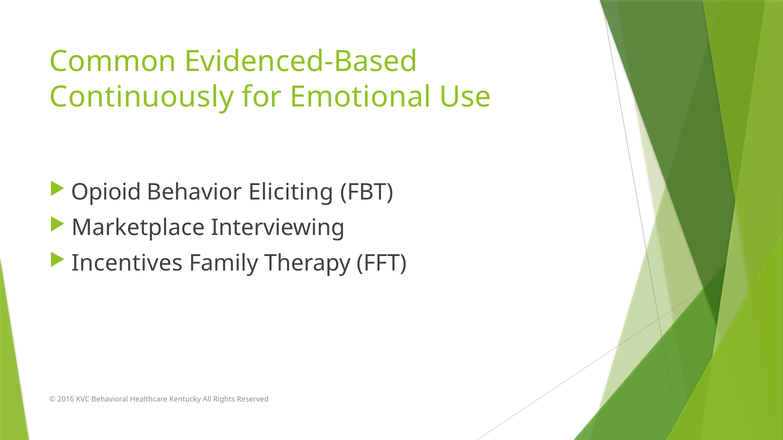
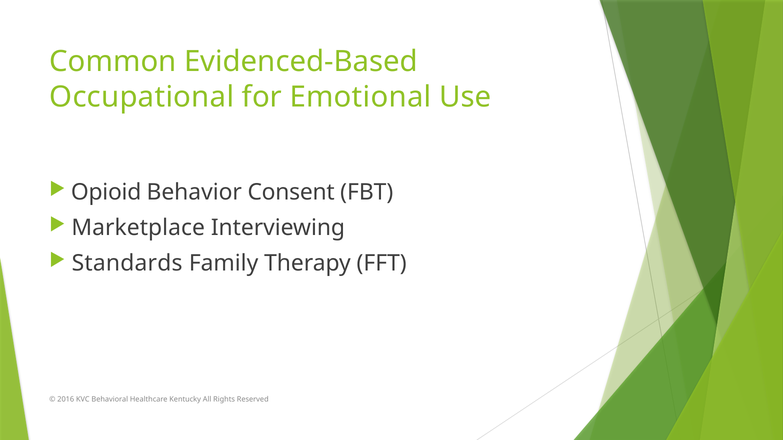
Continuously: Continuously -> Occupational (142, 97)
Eliciting: Eliciting -> Consent (291, 192)
Incentives: Incentives -> Standards (127, 263)
